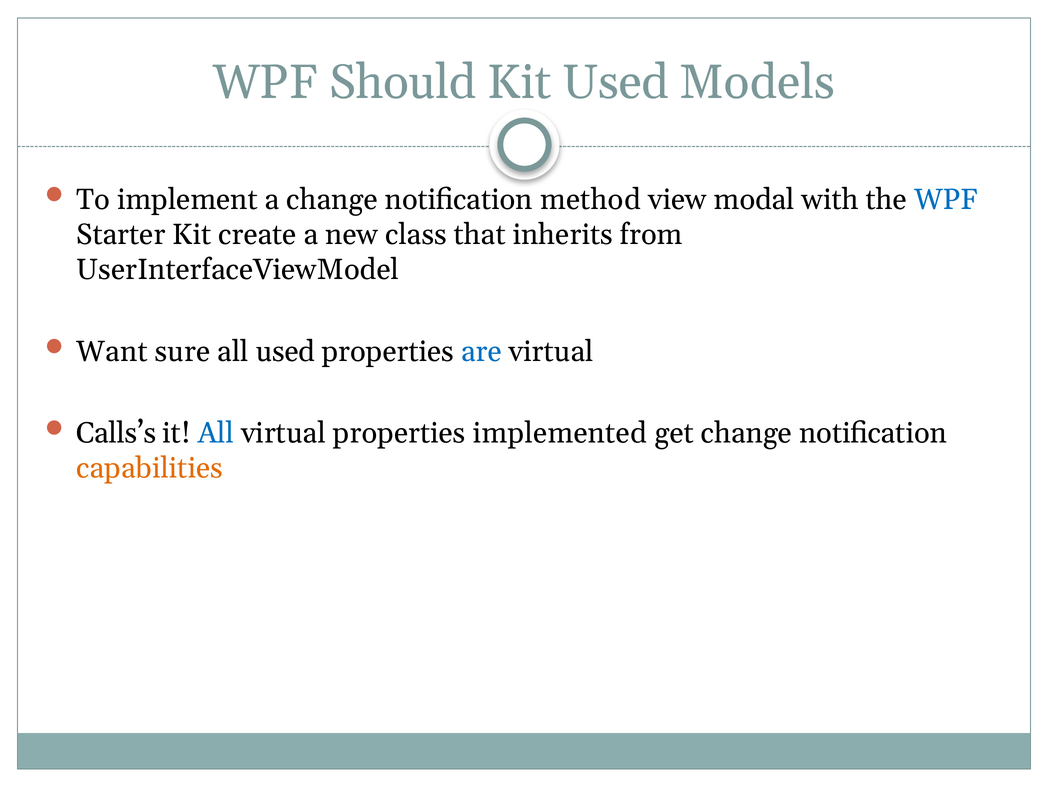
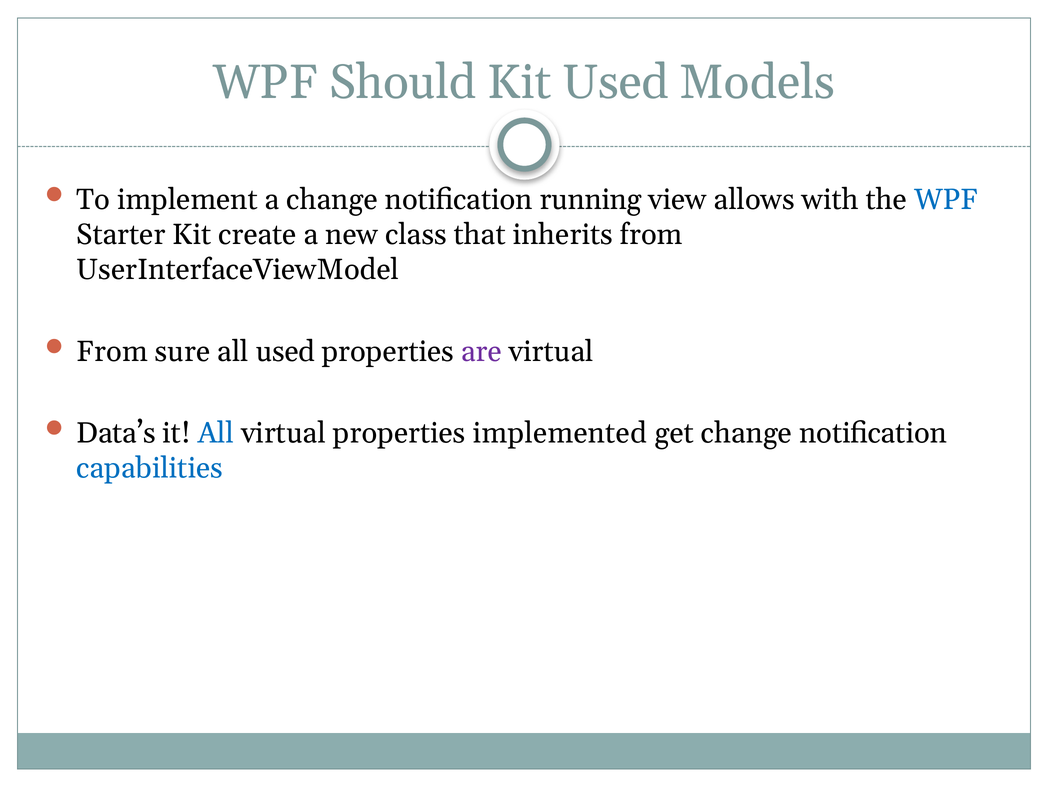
method: method -> running (591, 200)
modal: modal -> allows (754, 200)
Want: Want -> From (112, 351)
are colour: blue -> purple (481, 351)
Calls’s: Calls’s -> Data’s (116, 433)
capabilities colour: orange -> blue (150, 468)
